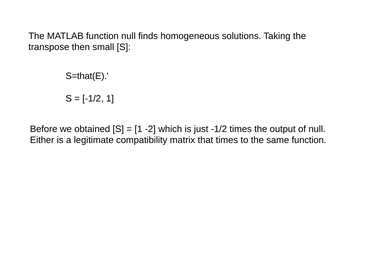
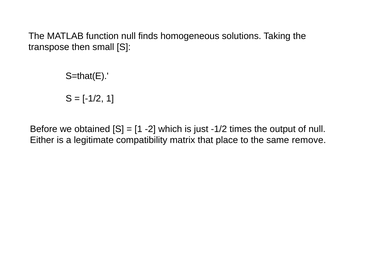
that times: times -> place (227, 140)
same function: function -> remove (309, 140)
